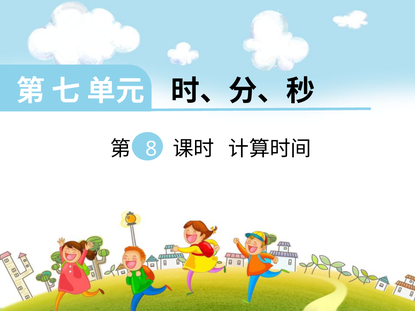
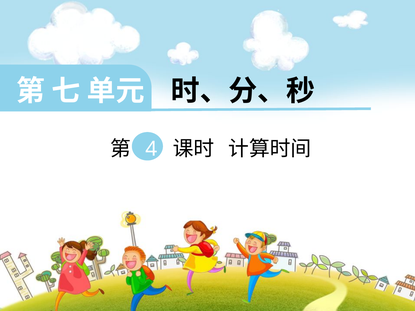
8: 8 -> 4 (151, 149)
